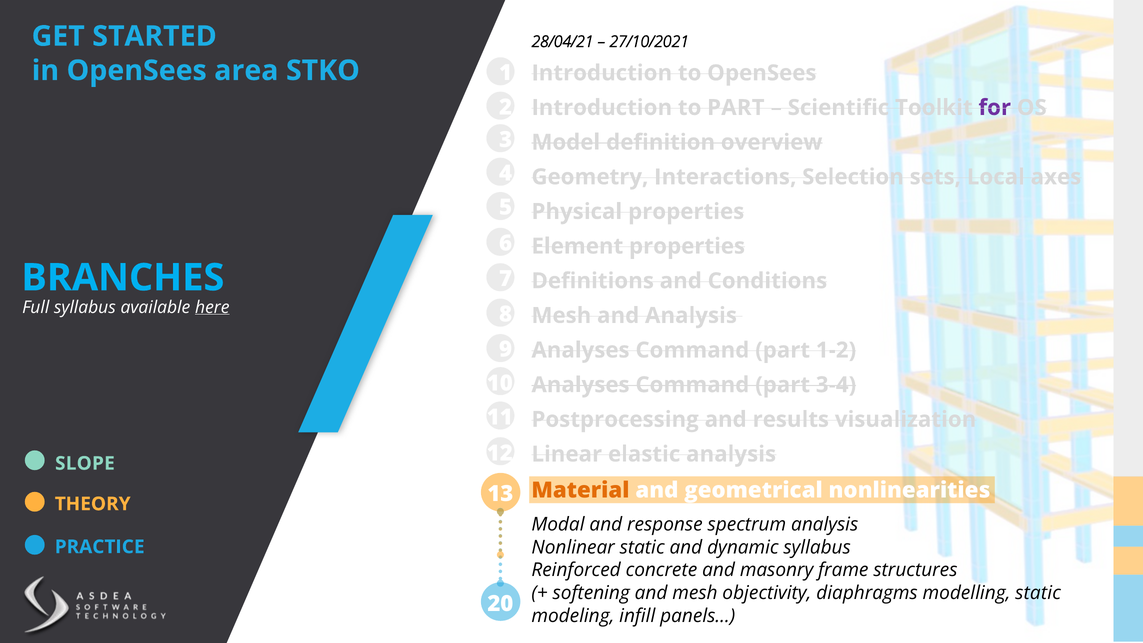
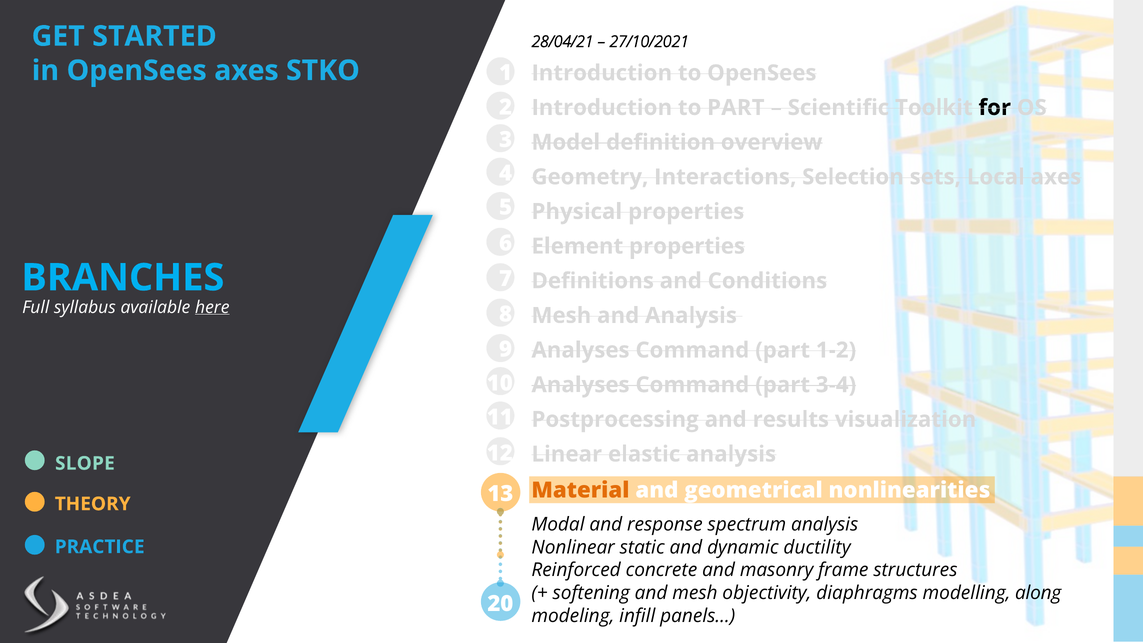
OpenSees area: area -> axes (246, 71)
for colour: purple -> black (995, 108)
dynamic syllabus: syllabus -> ductility (817, 547)
modelling static: static -> along (1038, 593)
